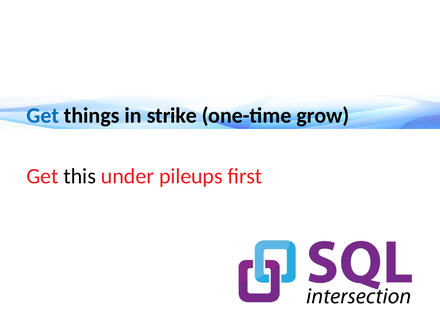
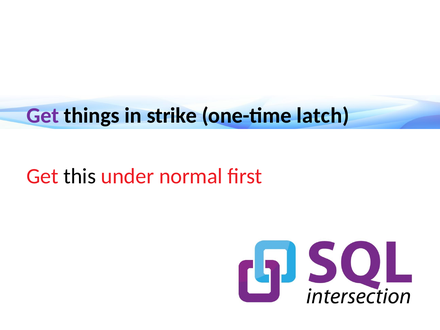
Get colour: blue -> purple (43, 116)
grow: grow -> latch (323, 116)
pileups: pileups -> normal (191, 176)
